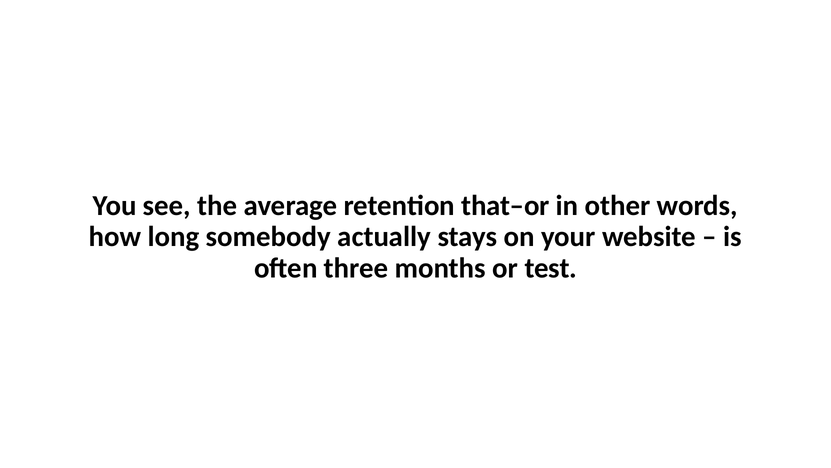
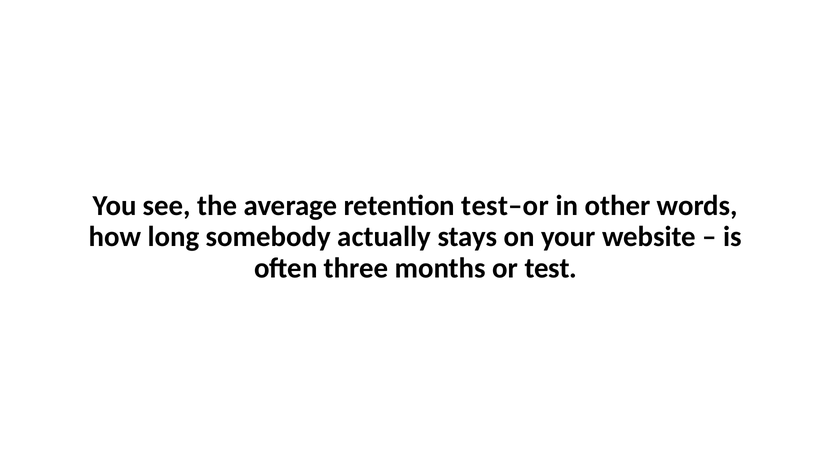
that–or: that–or -> test–or (505, 205)
